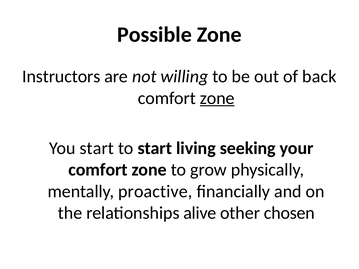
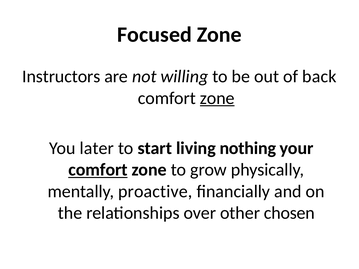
Possible: Possible -> Focused (155, 35)
You start: start -> later (97, 148)
seeking: seeking -> nothing (248, 148)
comfort underline: none -> present (98, 170)
alive: alive -> over (200, 213)
